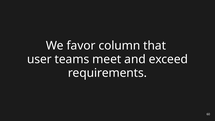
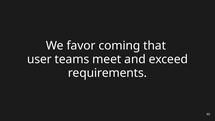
column: column -> coming (119, 46)
